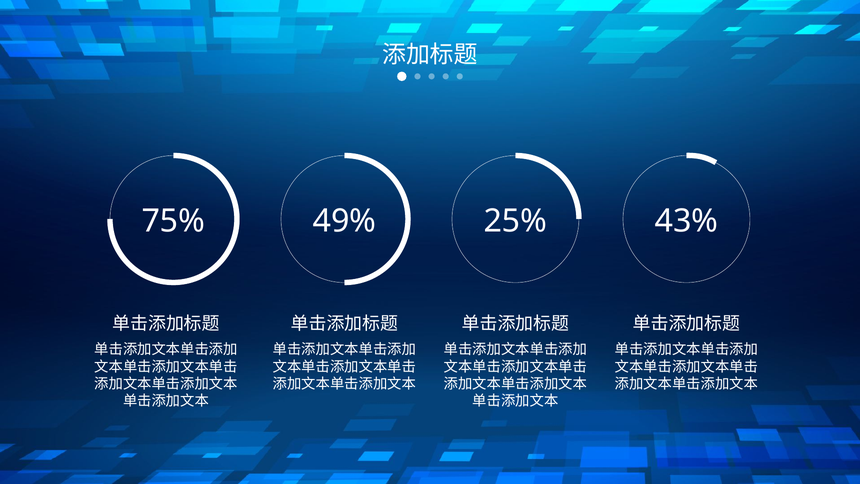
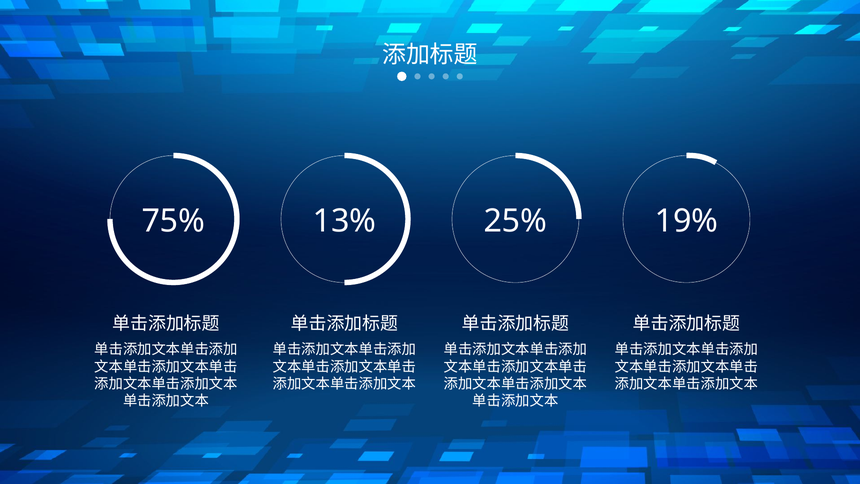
49%: 49% -> 13% (344, 221)
43%: 43% -> 19% (686, 221)
